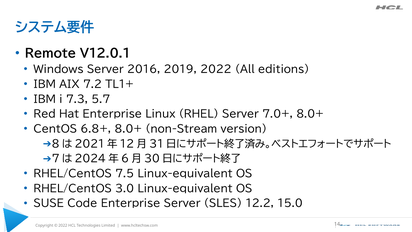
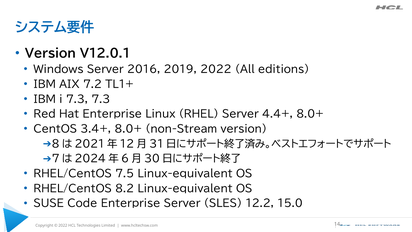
Remote: Remote -> Version (50, 54)
7.3 5.7: 5.7 -> 7.3 (101, 99)
7.0+: 7.0+ -> 4.4+ (278, 114)
6.8+: 6.8+ -> 3.4+ (96, 129)
3.0: 3.0 -> 8.2 (125, 188)
